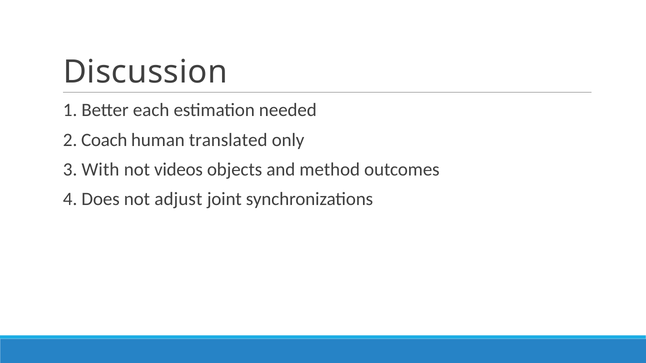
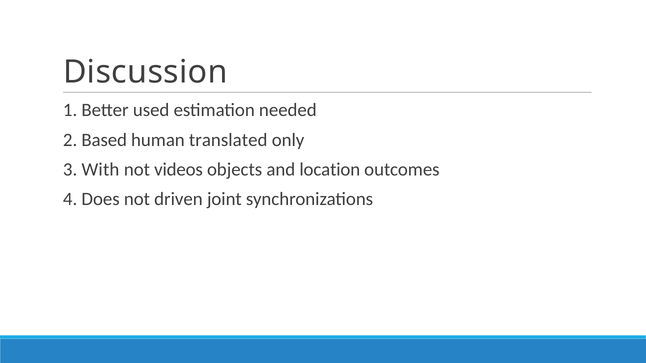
each: each -> used (151, 110)
Coach: Coach -> Based (104, 140)
method: method -> location (330, 170)
adjust: adjust -> driven (178, 199)
